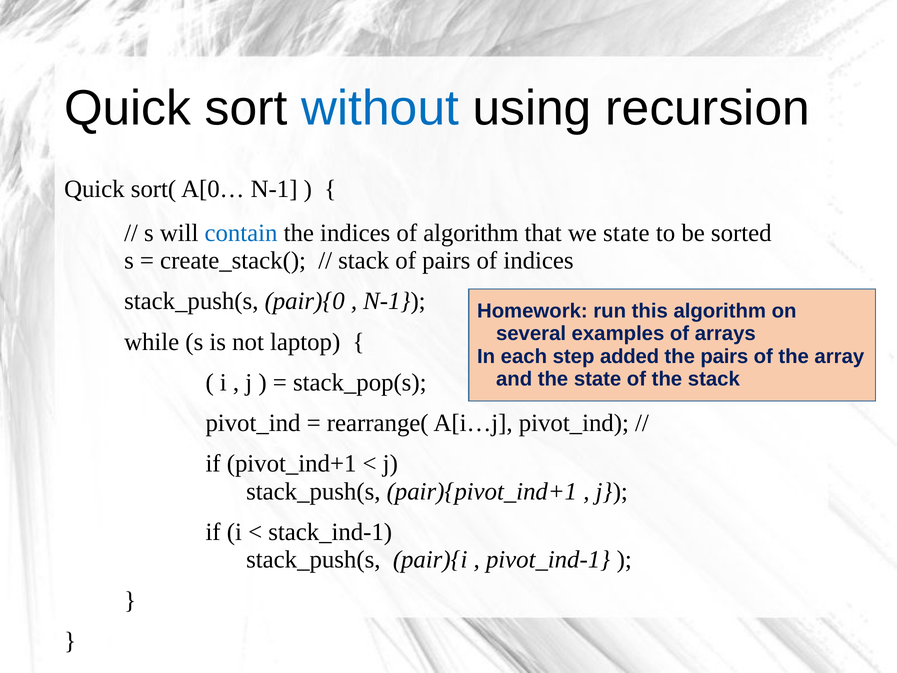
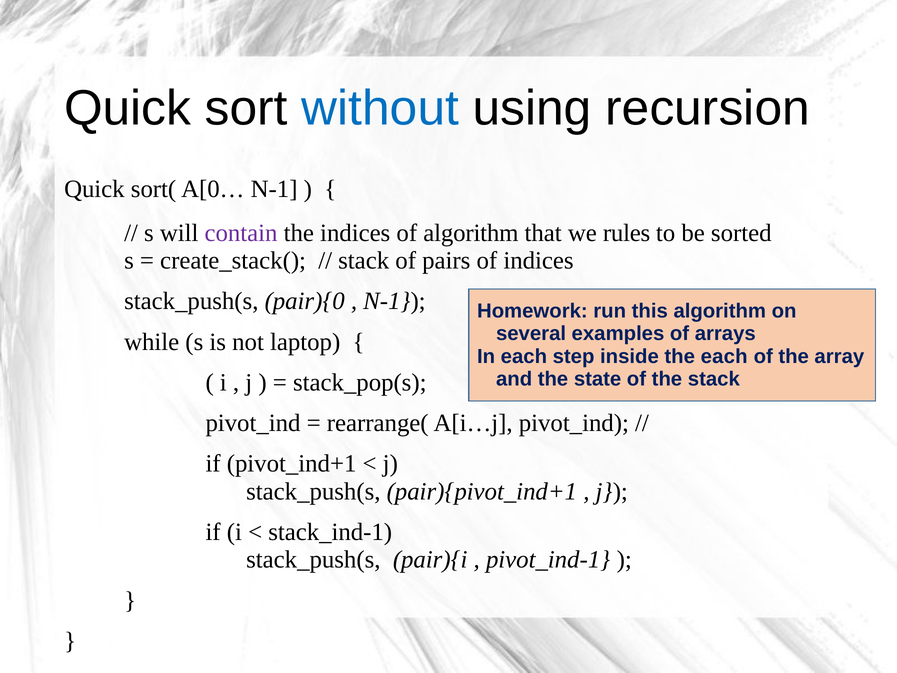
contain colour: blue -> purple (241, 233)
we state: state -> rules (627, 233)
added: added -> inside (629, 356)
the pairs: pairs -> each (724, 356)
